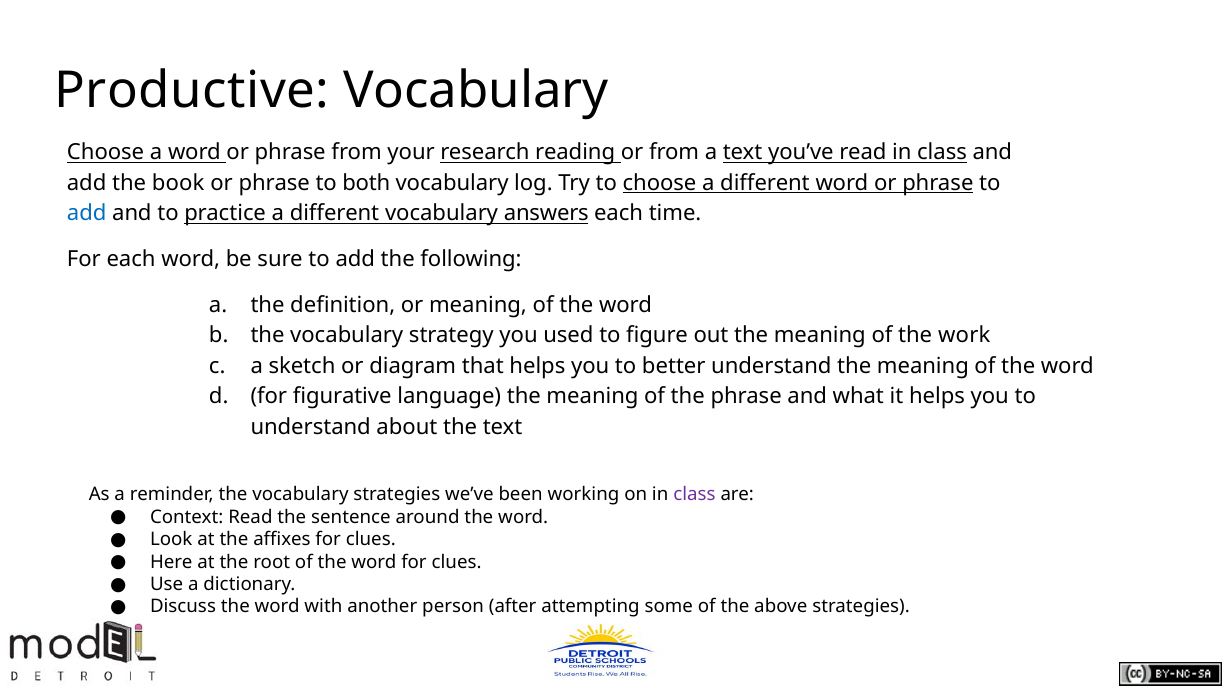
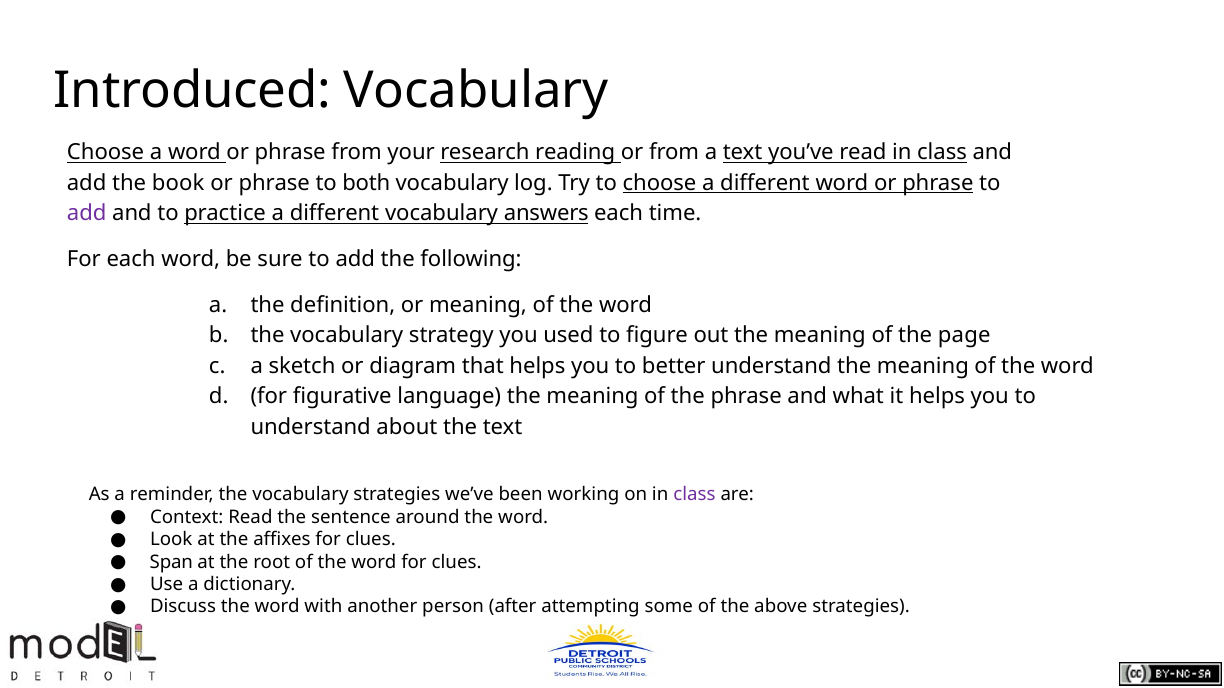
Productive: Productive -> Introduced (192, 91)
add colour: blue -> purple (87, 213)
work: work -> page (964, 336)
Here: Here -> Span (171, 562)
